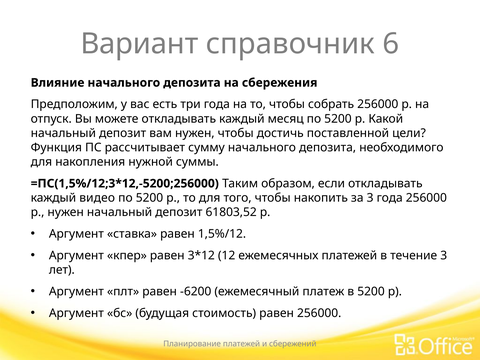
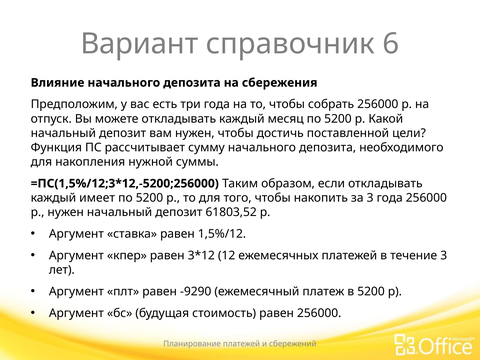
видео: видео -> имеет (97, 198)
-6200: -6200 -> -9290 (196, 292)
